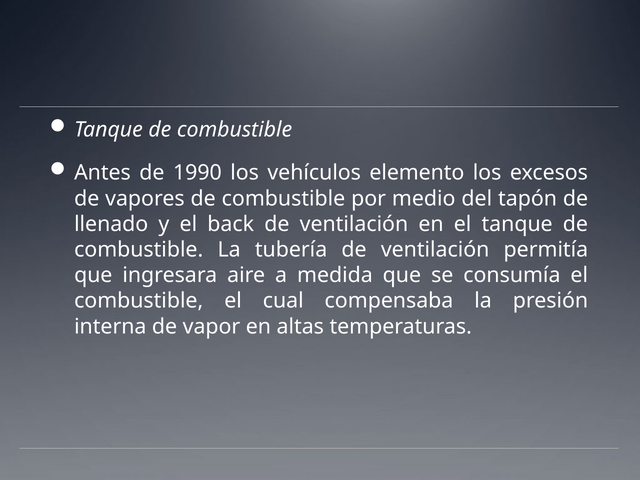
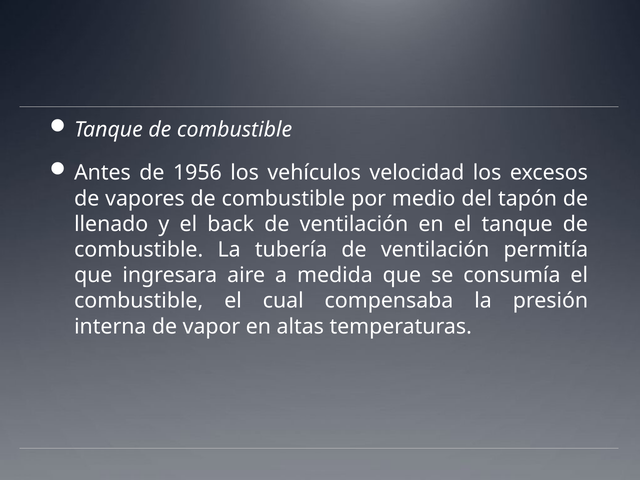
1990: 1990 -> 1956 (197, 173)
elemento: elemento -> velocidad (417, 173)
